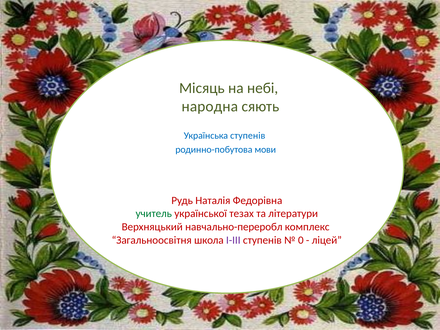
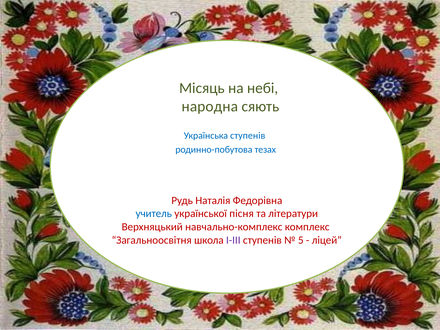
мови: мови -> тезах (265, 150)
учитель colour: green -> blue (154, 214)
тезах: тезах -> пісня (242, 214)
навчально-переробл: навчально-переробл -> навчально-комплекс (234, 227)
0: 0 -> 5 (301, 240)
